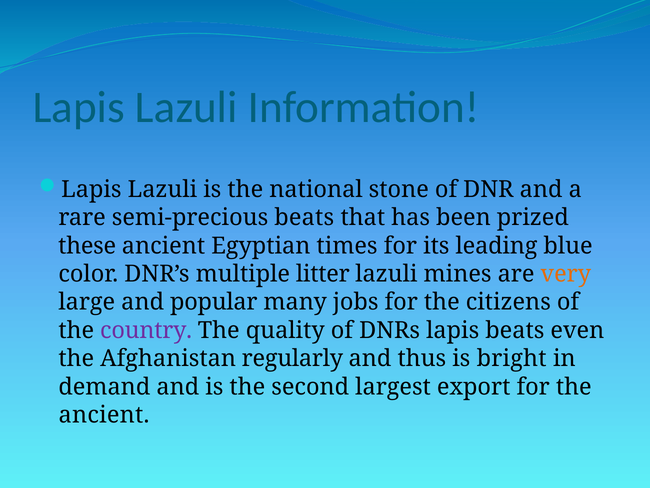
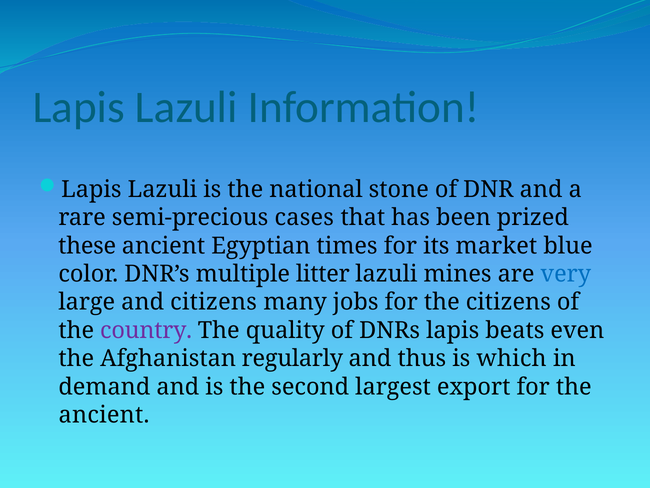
semi-precious beats: beats -> cases (304, 217)
leading: leading -> market (496, 246)
very colour: orange -> blue (566, 274)
and popular: popular -> citizens (214, 302)
bright: bright -> which (512, 358)
